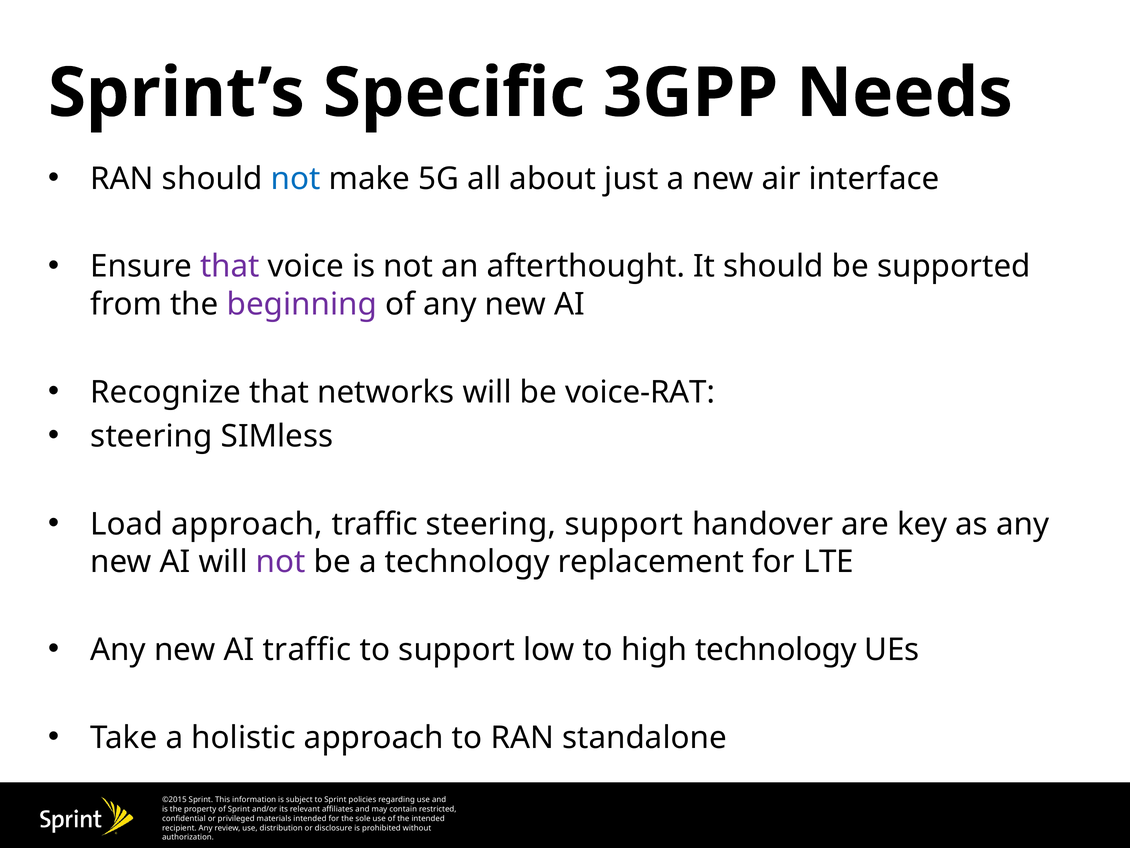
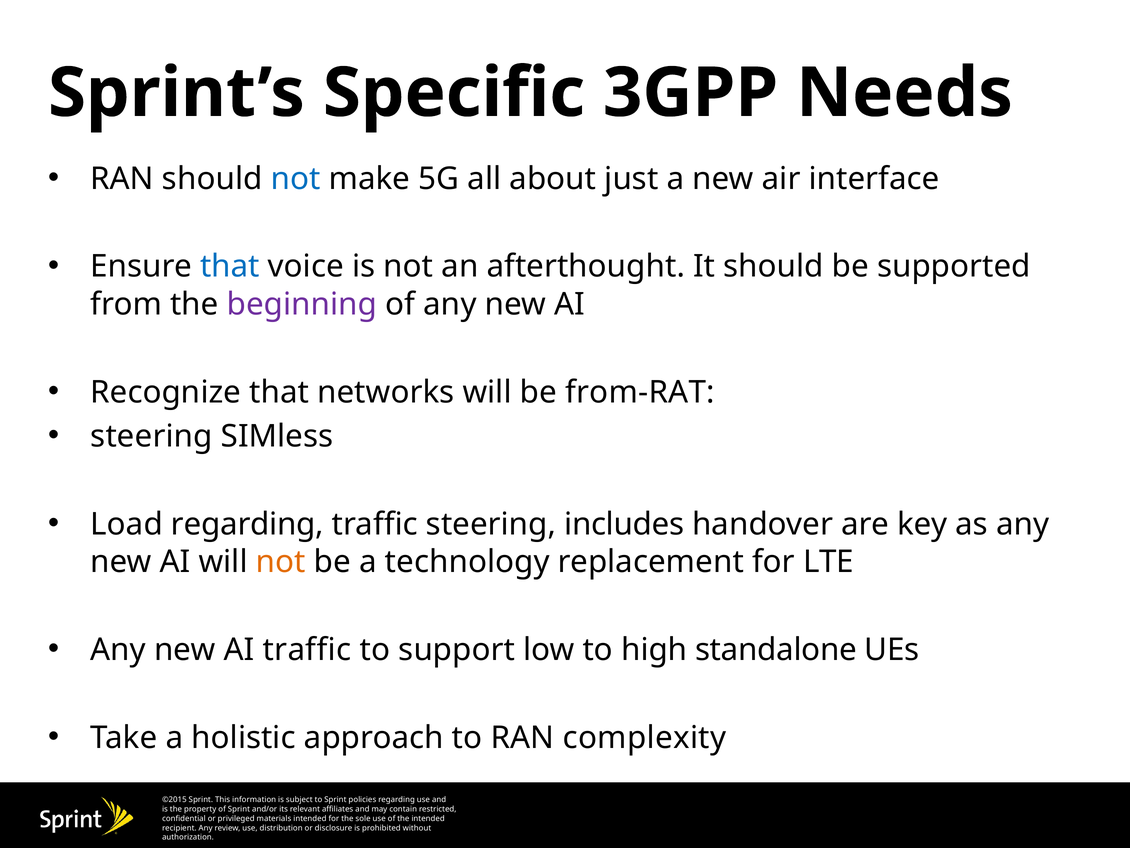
that colour: purple -> blue (230, 266)
voice-RAT: voice-RAT -> from-RAT (640, 392)
Load approach: approach -> regarding (247, 524)
steering support: support -> includes (624, 524)
not colour: purple -> orange (281, 562)
high technology: technology -> standalone (776, 649)
standalone: standalone -> complexity (644, 737)
